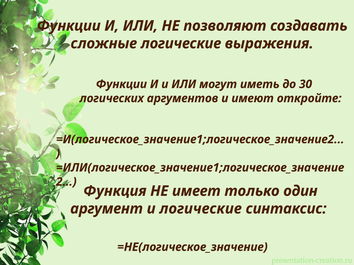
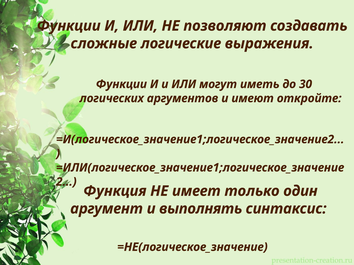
и логические: логические -> выполнять (201, 209)
